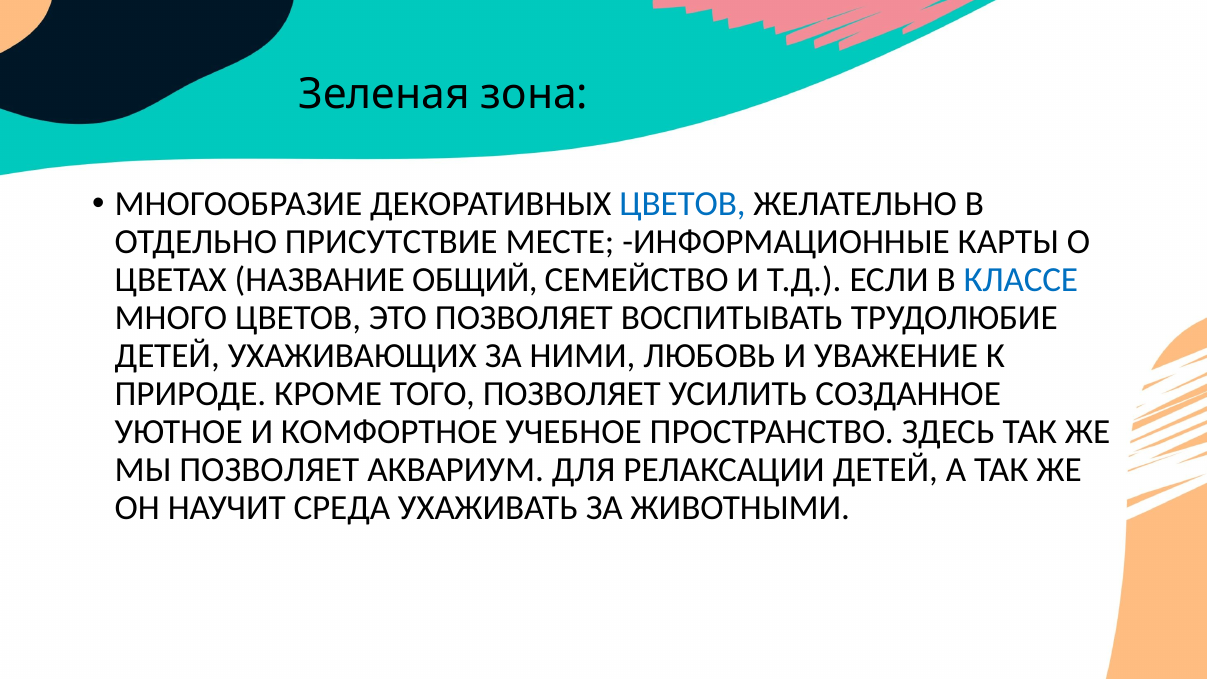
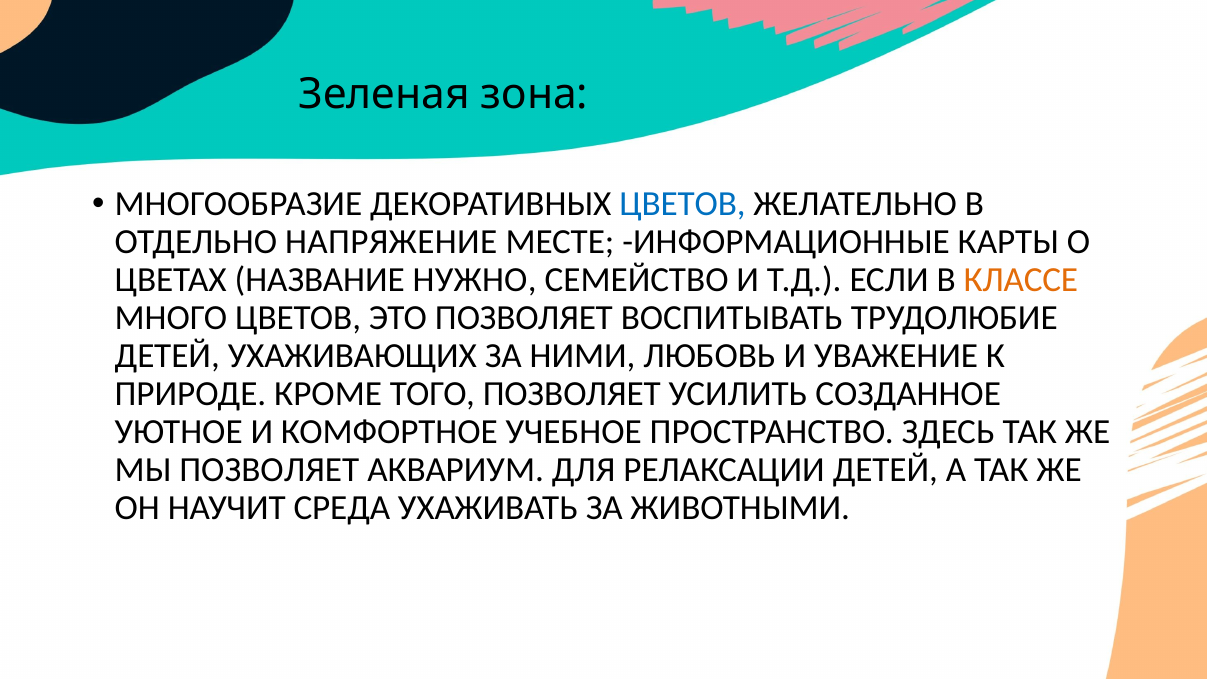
ПРИСУТСТВИЕ: ПРИСУТСТВИЕ -> НАПРЯЖЕНИЕ (391, 242)
ОБЩИЙ: ОБЩИЙ -> НУЖНО (475, 280)
КЛАССЕ colour: blue -> orange (1021, 280)
